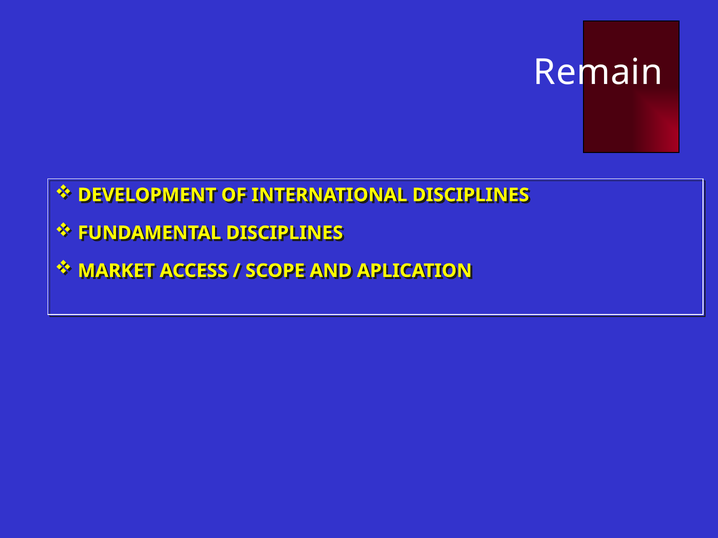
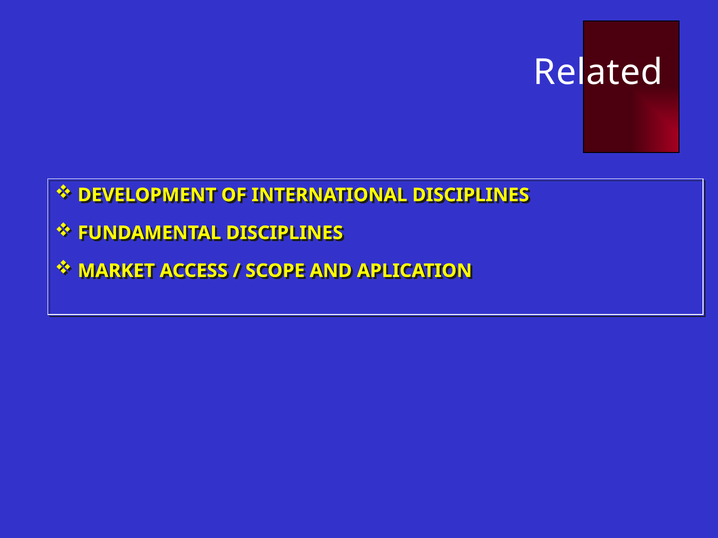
Remain: Remain -> Related (598, 72)
